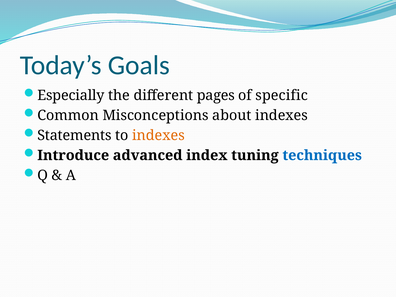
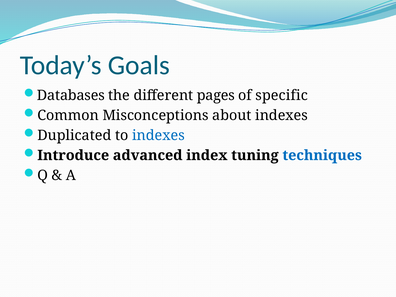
Especially: Especially -> Databases (71, 95)
Statements: Statements -> Duplicated (74, 135)
indexes colour: orange -> blue (158, 135)
